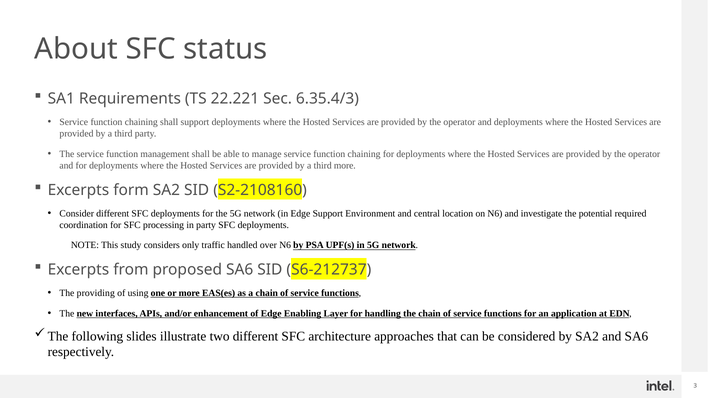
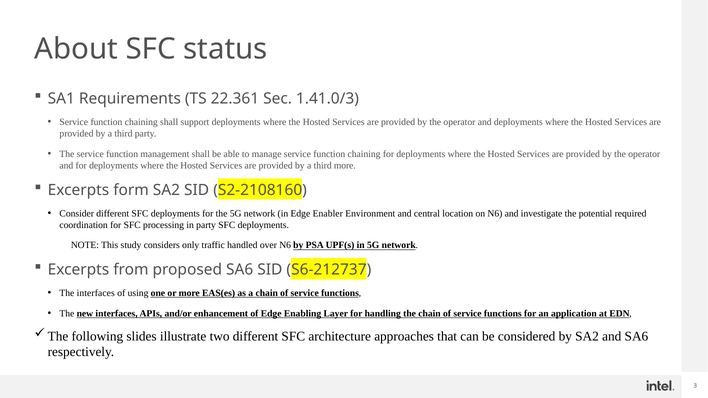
22.221: 22.221 -> 22.361 (235, 99)
6.35.4/3: 6.35.4/3 -> 1.41.0/3 (327, 99)
Edge Support: Support -> Enabler (328, 214)
The providing: providing -> interfaces (96, 293)
